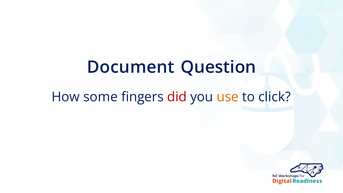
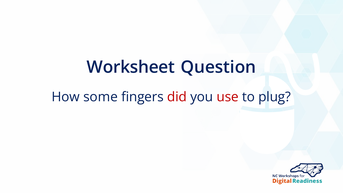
Document: Document -> Worksheet (131, 67)
use colour: orange -> red (228, 97)
click: click -> plug (275, 97)
